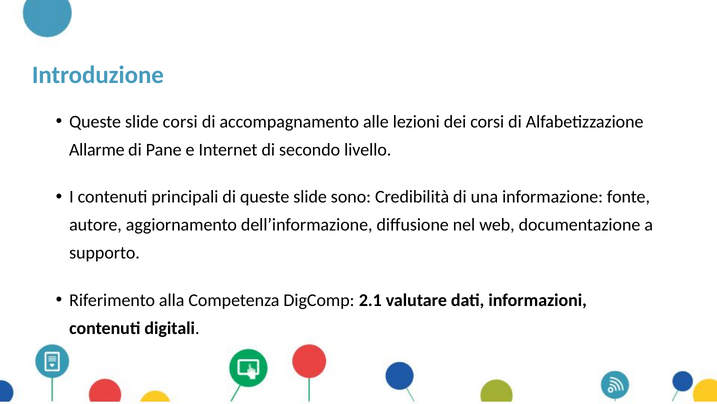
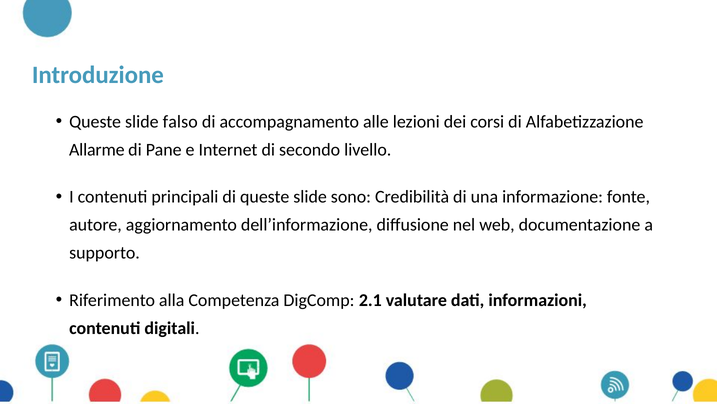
slide corsi: corsi -> falso (180, 121)
